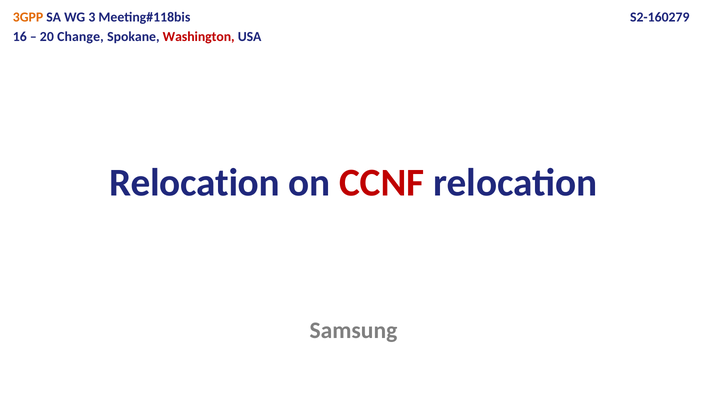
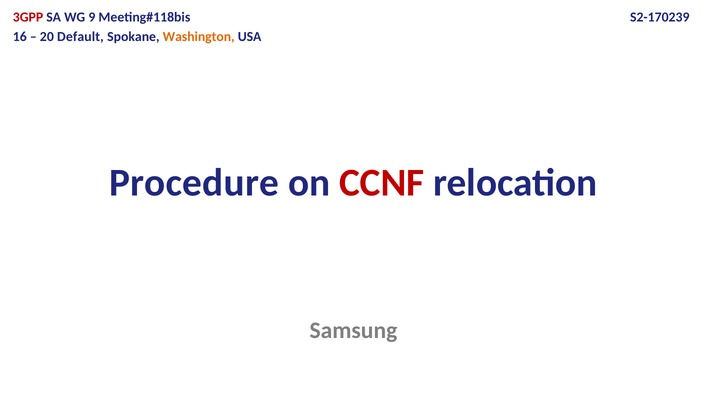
3GPP colour: orange -> red (28, 17)
3: 3 -> 9 (92, 17)
S2-160279: S2-160279 -> S2-170239 (660, 17)
Change: Change -> Default (80, 37)
Washington colour: red -> orange (199, 37)
Relocation: Relocation -> Procedure (194, 183)
